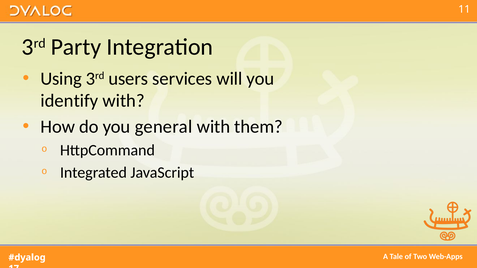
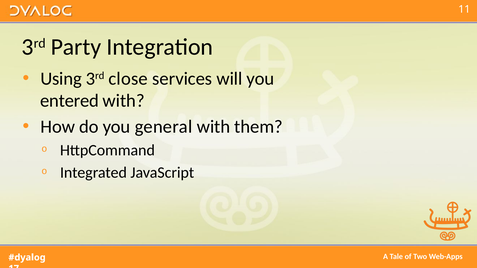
users: users -> close (128, 79)
identify: identify -> entered (70, 101)
